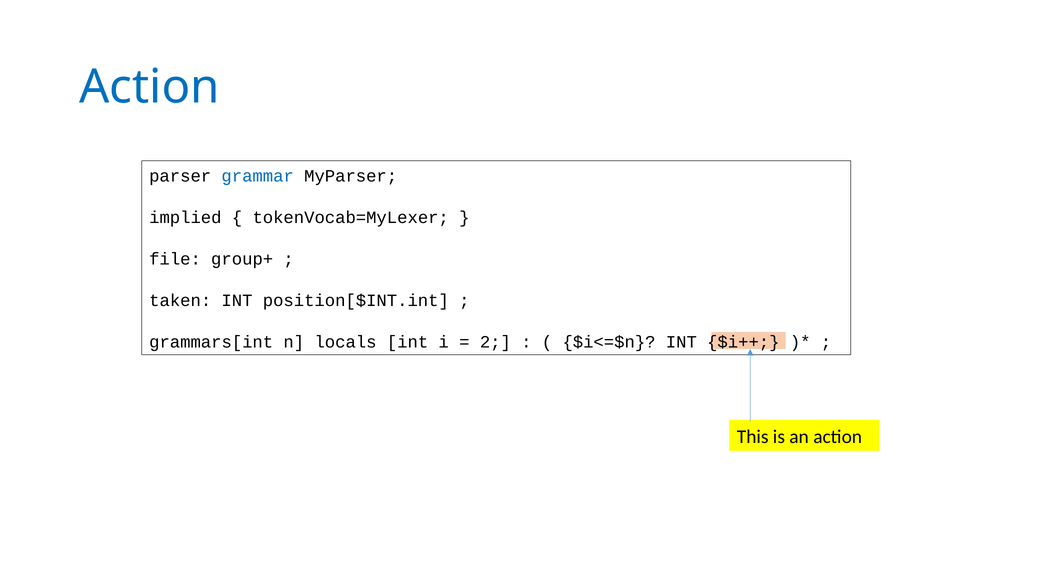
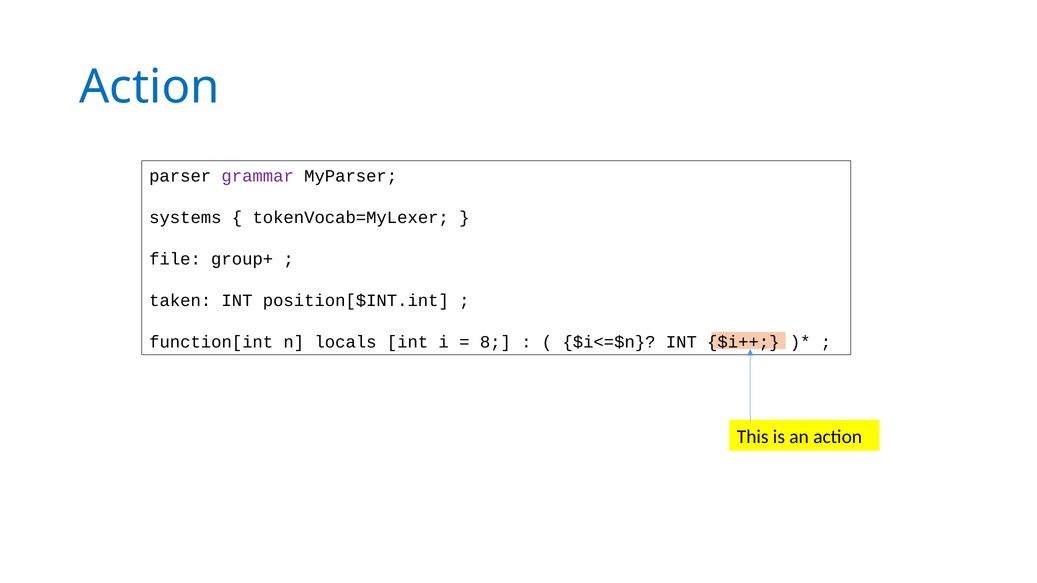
grammar colour: blue -> purple (258, 176)
implied: implied -> systems (185, 218)
grammars[int: grammars[int -> function[int (211, 342)
2: 2 -> 8 (495, 342)
